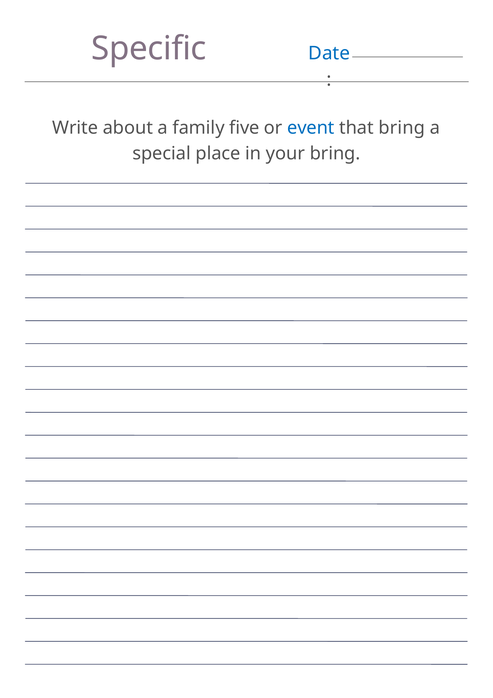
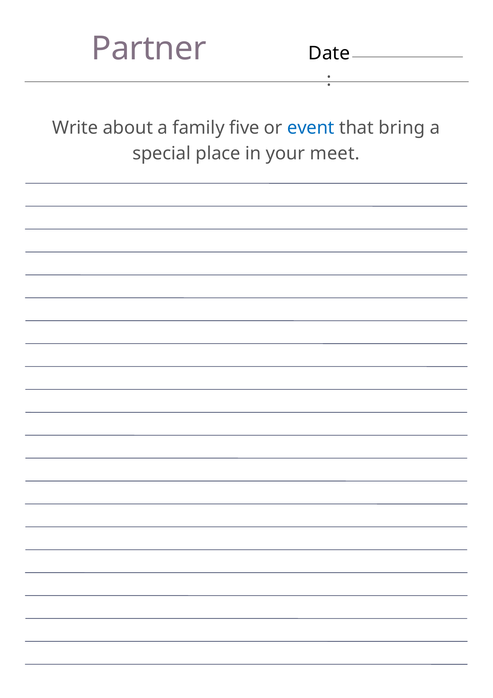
Specific: Specific -> Partner (149, 48)
Date colour: blue -> black (329, 53)
your bring: bring -> meet (335, 153)
